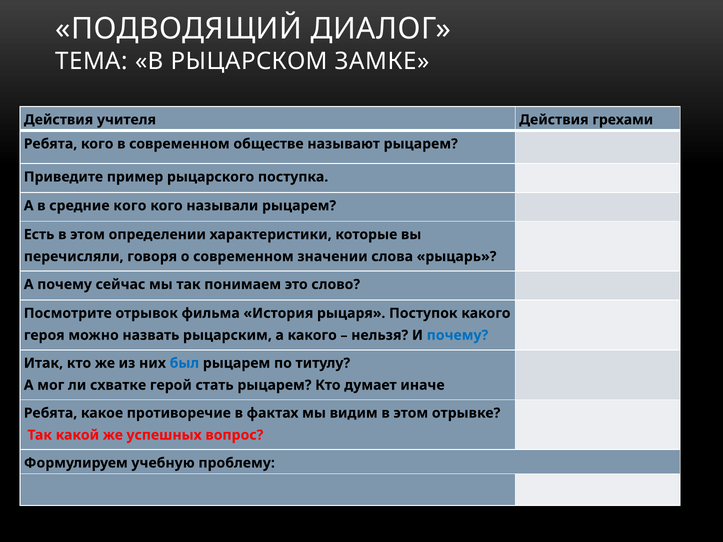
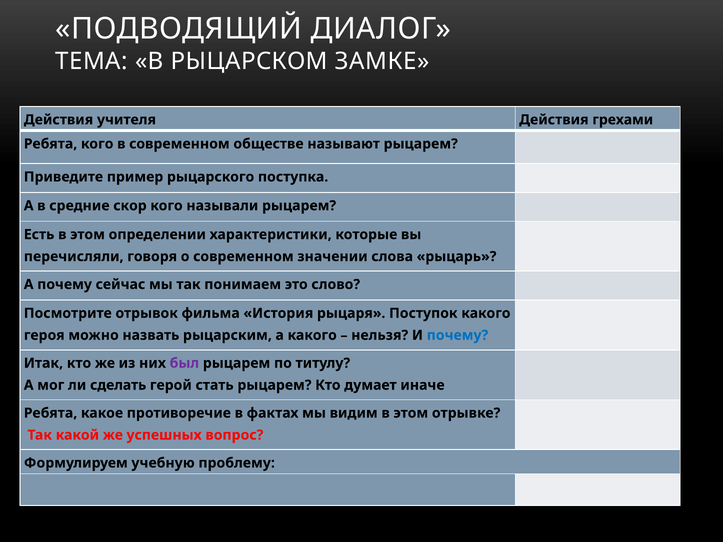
средние кого: кого -> скор (130, 206)
был colour: blue -> purple (184, 363)
схватке: схватке -> сделать (118, 385)
